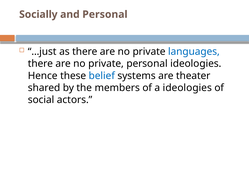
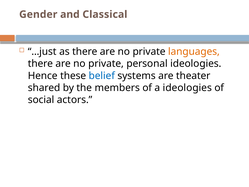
Socially: Socially -> Gender (38, 14)
and Personal: Personal -> Classical (105, 14)
languages colour: blue -> orange (194, 52)
